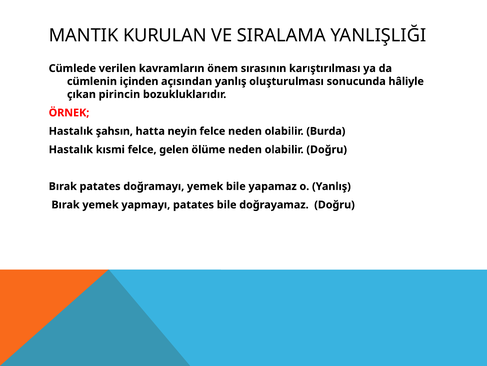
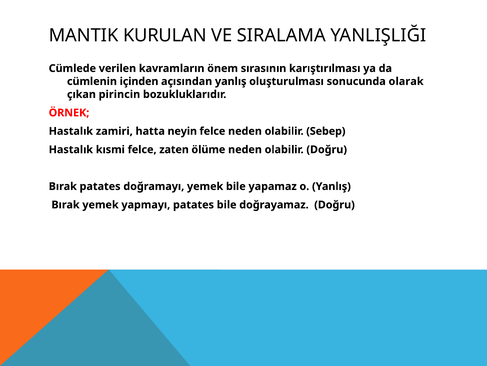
hâliyle: hâliyle -> olarak (406, 81)
şahsın: şahsın -> zamiri (114, 131)
Burda: Burda -> Sebep (326, 131)
gelen: gelen -> zaten (174, 149)
